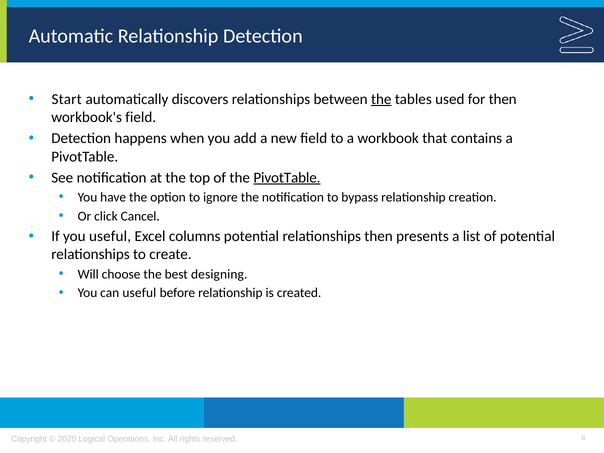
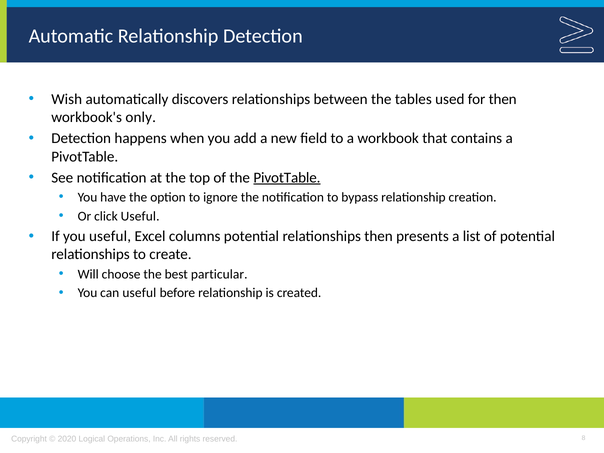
Start: Start -> Wish (67, 99)
the underline: present -> none (381, 99)
workbook's field: field -> only (141, 117)
click Cancel: Cancel -> Useful (140, 216)
designing: designing -> particular (219, 274)
